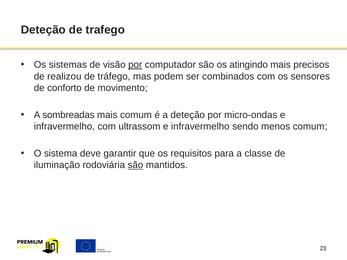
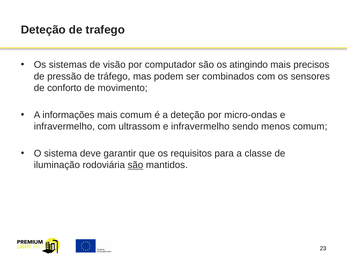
por underline: present -> none (135, 65)
realizou: realizou -> pressão (64, 76)
sombreadas: sombreadas -> informações (68, 115)
